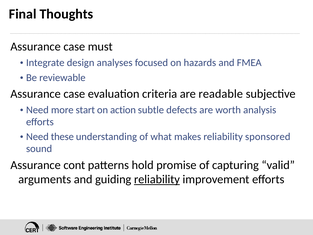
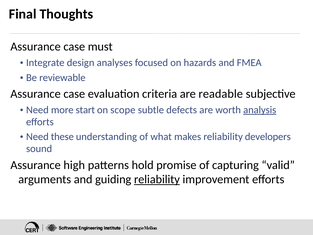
action: action -> scope (123, 110)
analysis underline: none -> present (260, 110)
sponsored: sponsored -> developers (268, 137)
cont: cont -> high (74, 165)
